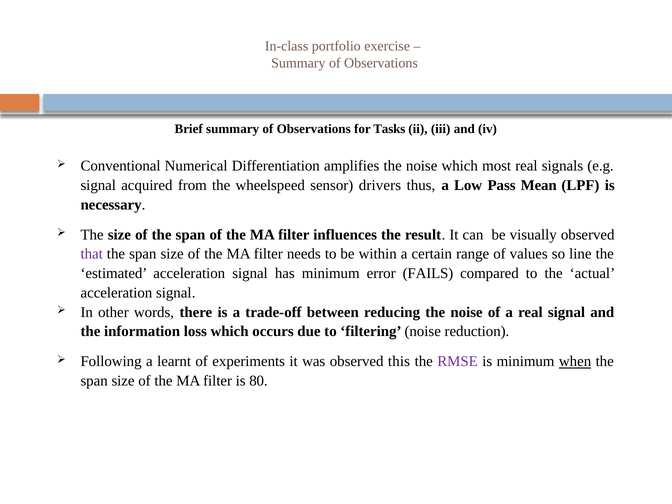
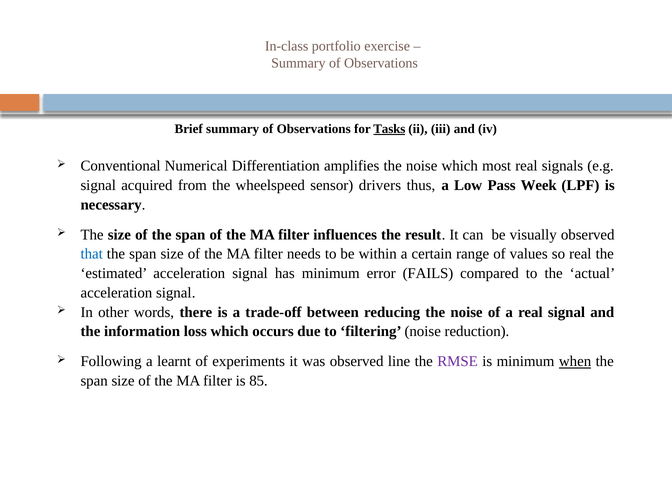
Tasks underline: none -> present (389, 129)
Mean: Mean -> Week (539, 185)
that colour: purple -> blue (92, 254)
so line: line -> real (580, 254)
this: this -> line (399, 361)
80: 80 -> 85 (258, 381)
